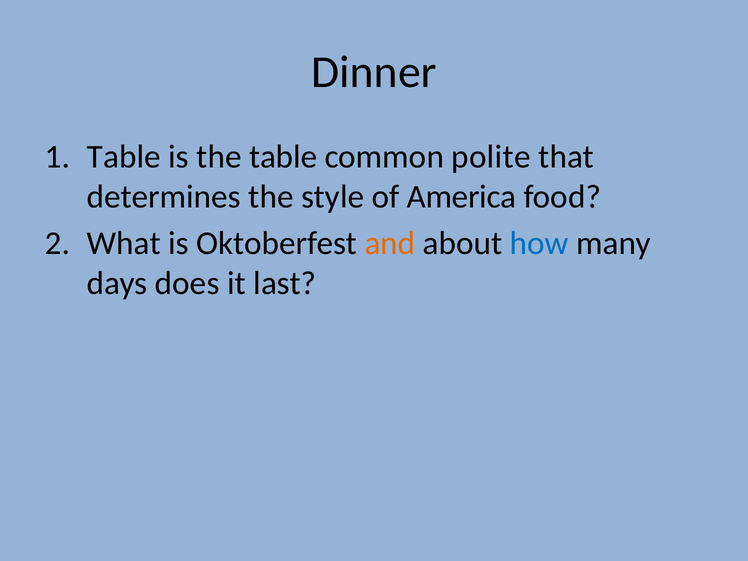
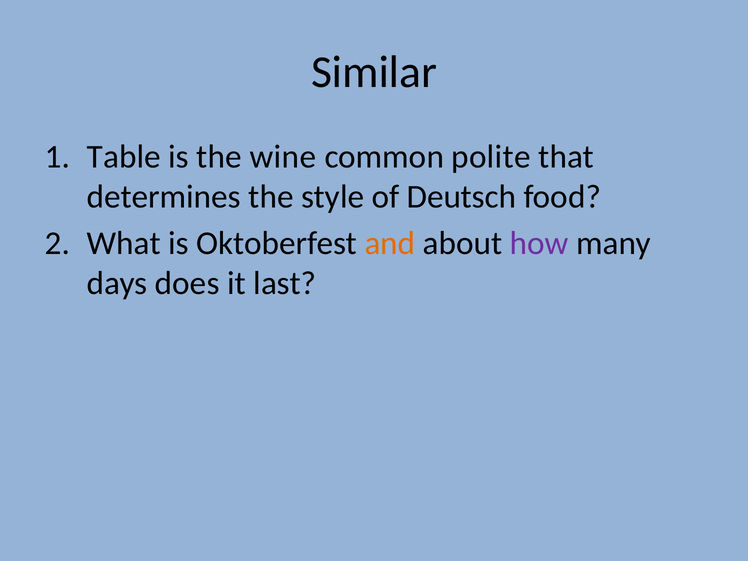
Dinner: Dinner -> Similar (374, 72)
the table: table -> wine (283, 157)
America: America -> Deutsch (461, 197)
how colour: blue -> purple (539, 243)
